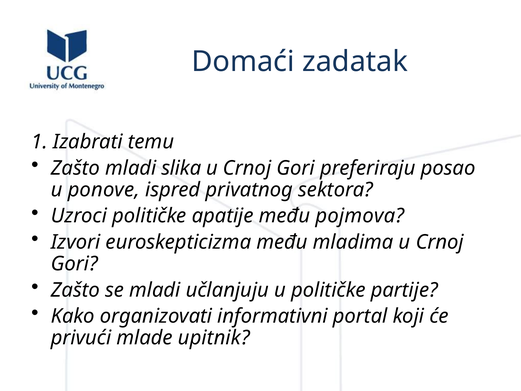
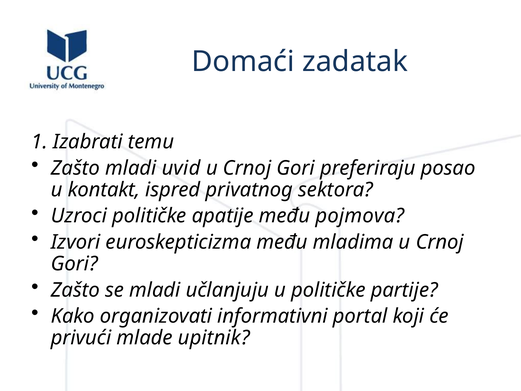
slika: slika -> uvid (181, 168)
ponove: ponove -> kontakt (104, 190)
